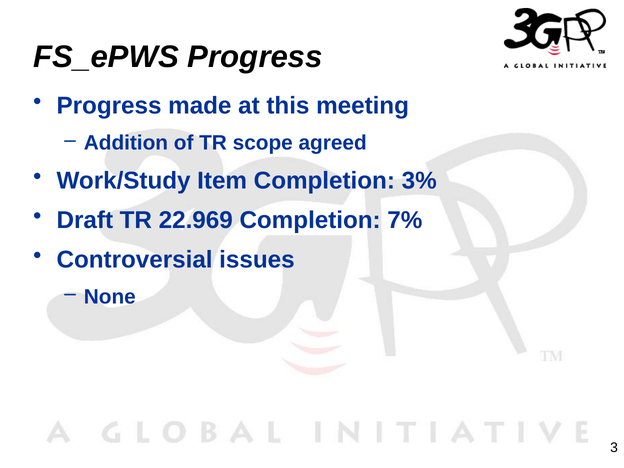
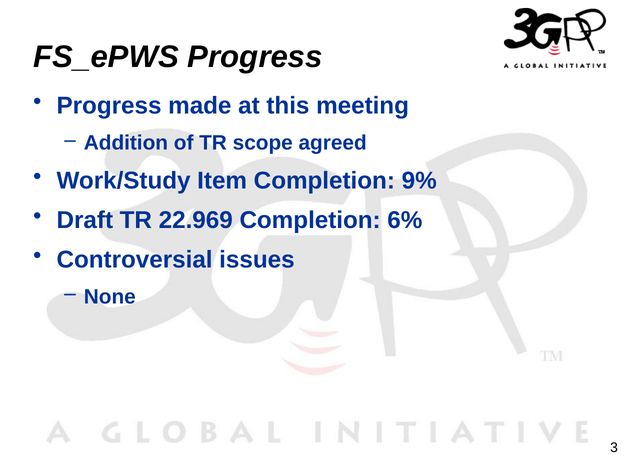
3%: 3% -> 9% (419, 181)
7%: 7% -> 6% (405, 220)
